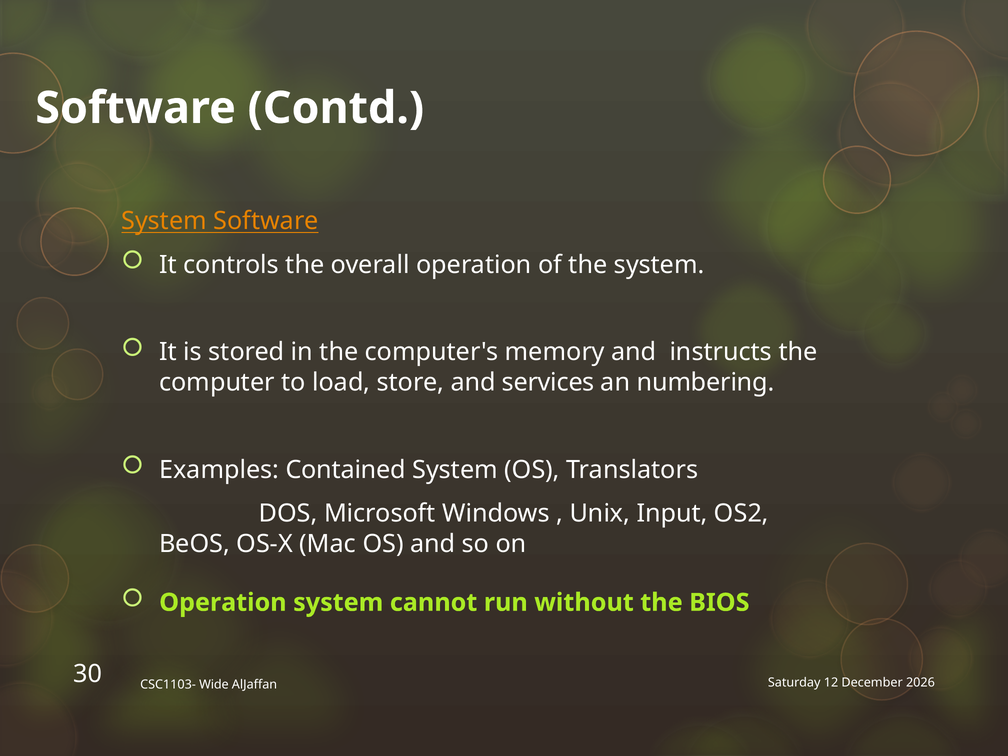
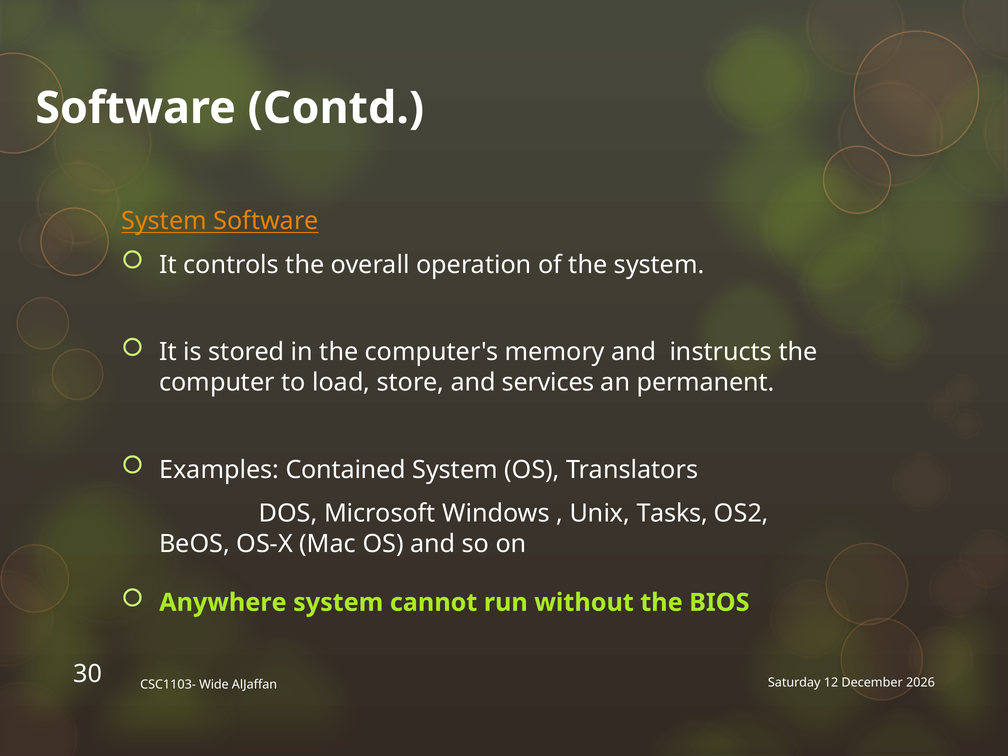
numbering: numbering -> permanent (706, 382)
Input: Input -> Tasks (672, 514)
Operation: Operation -> Anywhere (223, 603)
